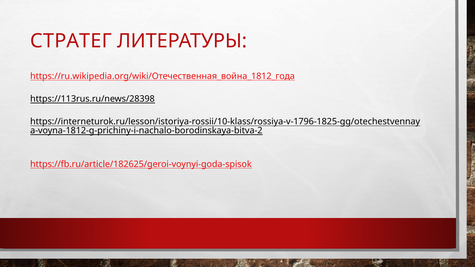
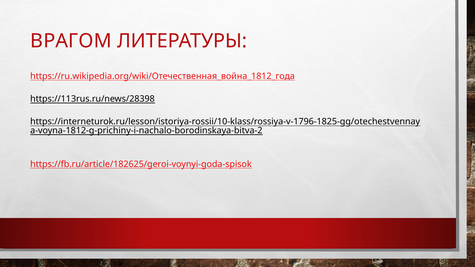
СТРАТЕГ: СТРАТЕГ -> ВРАГОМ (71, 41)
